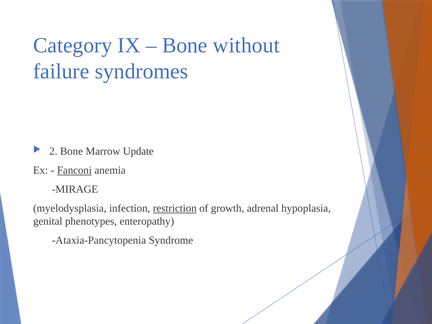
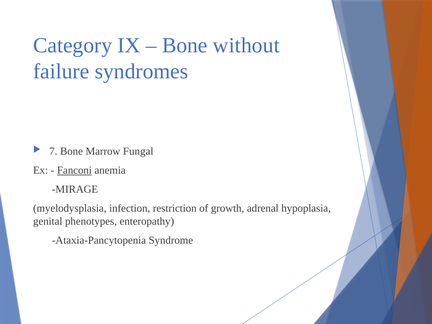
2: 2 -> 7 (53, 151)
Update: Update -> Fungal (138, 151)
restriction underline: present -> none (175, 208)
